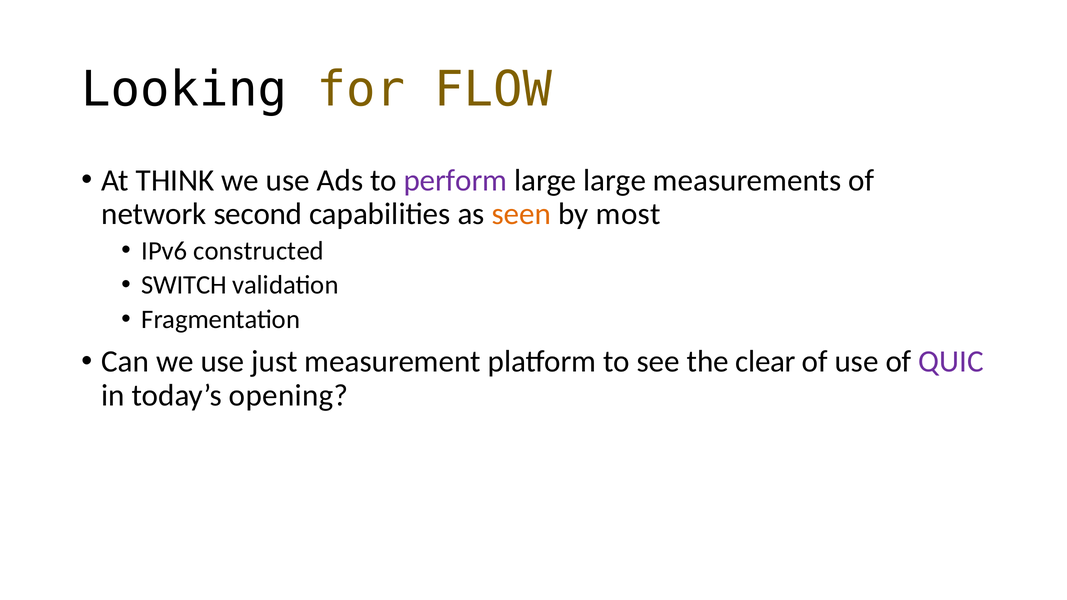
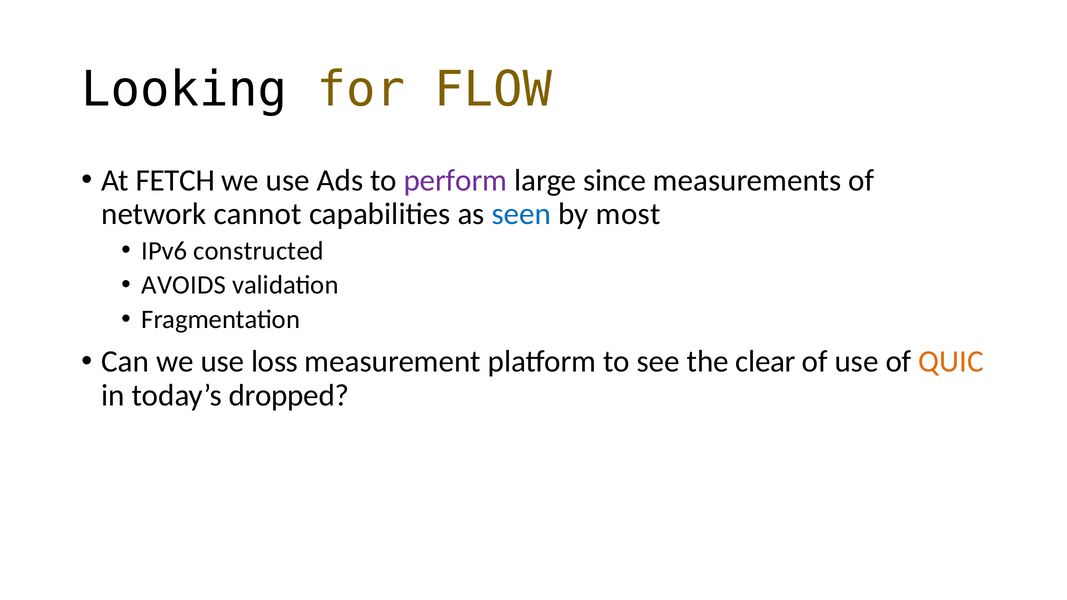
THINK: THINK -> FETCH (175, 180)
large large: large -> since (615, 180)
second: second -> cannot (258, 214)
seen colour: orange -> blue (521, 214)
SWITCH: SWITCH -> AVOIDS (184, 285)
just: just -> loss (275, 362)
QUIC colour: purple -> orange (951, 362)
opening: opening -> dropped (289, 395)
